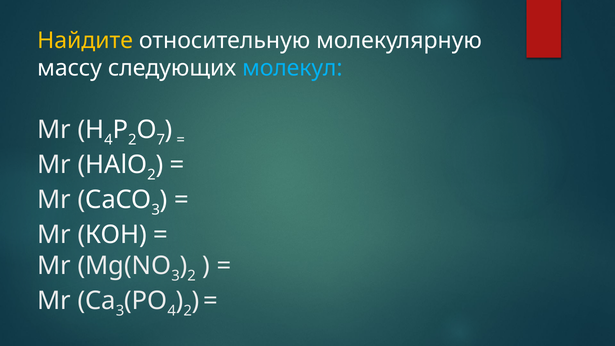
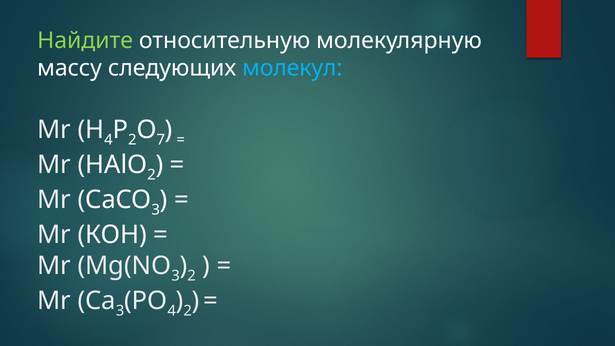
Найдите colour: yellow -> light green (85, 41)
